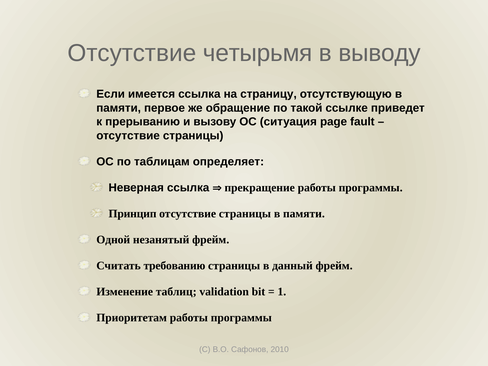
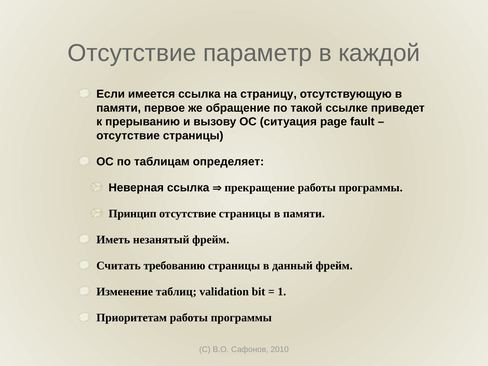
четырьмя: четырьмя -> параметр (258, 53)
выводу: выводу -> каждой (379, 53)
Одной: Одной -> Иметь (113, 240)
